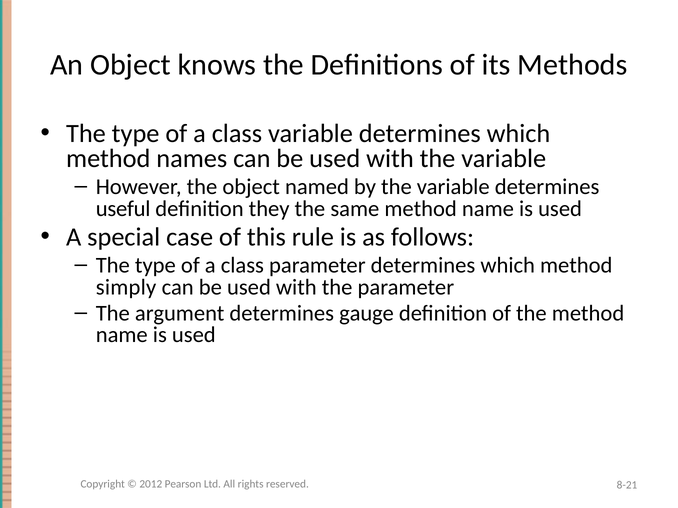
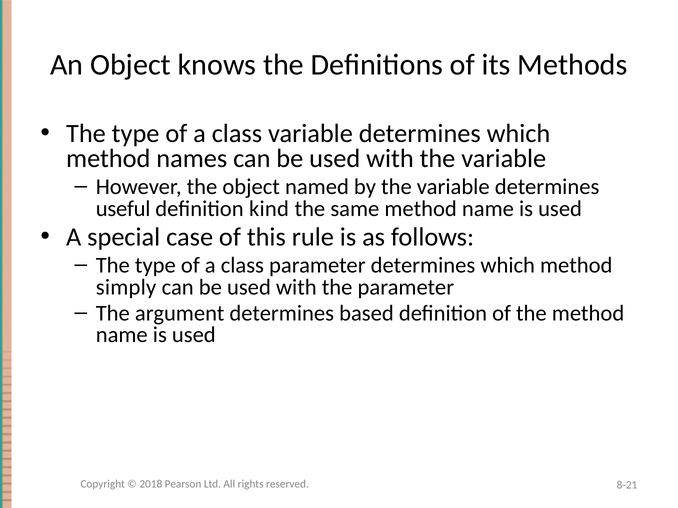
they: they -> kind (269, 209)
gauge: gauge -> based (366, 314)
2012: 2012 -> 2018 (151, 484)
